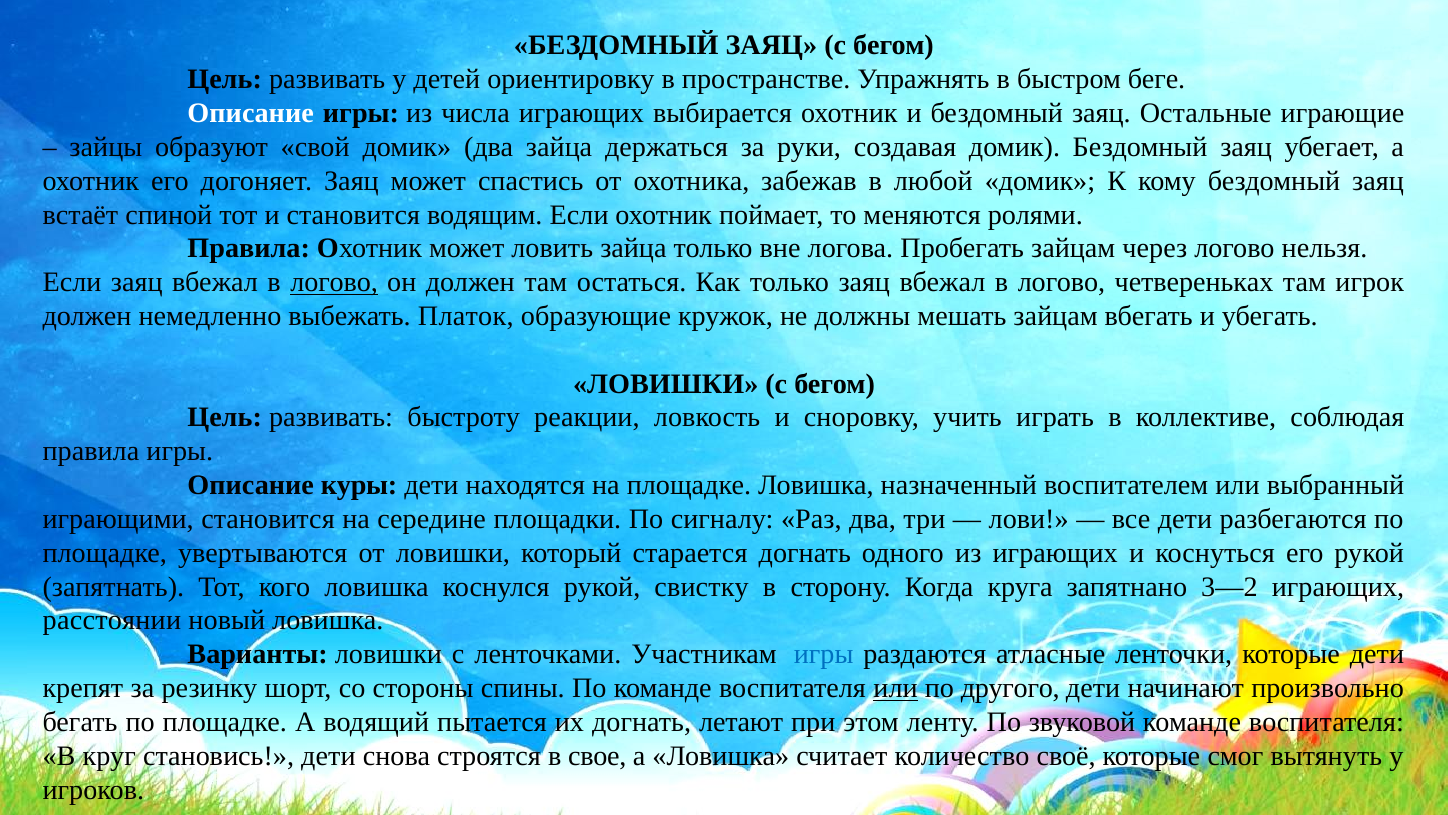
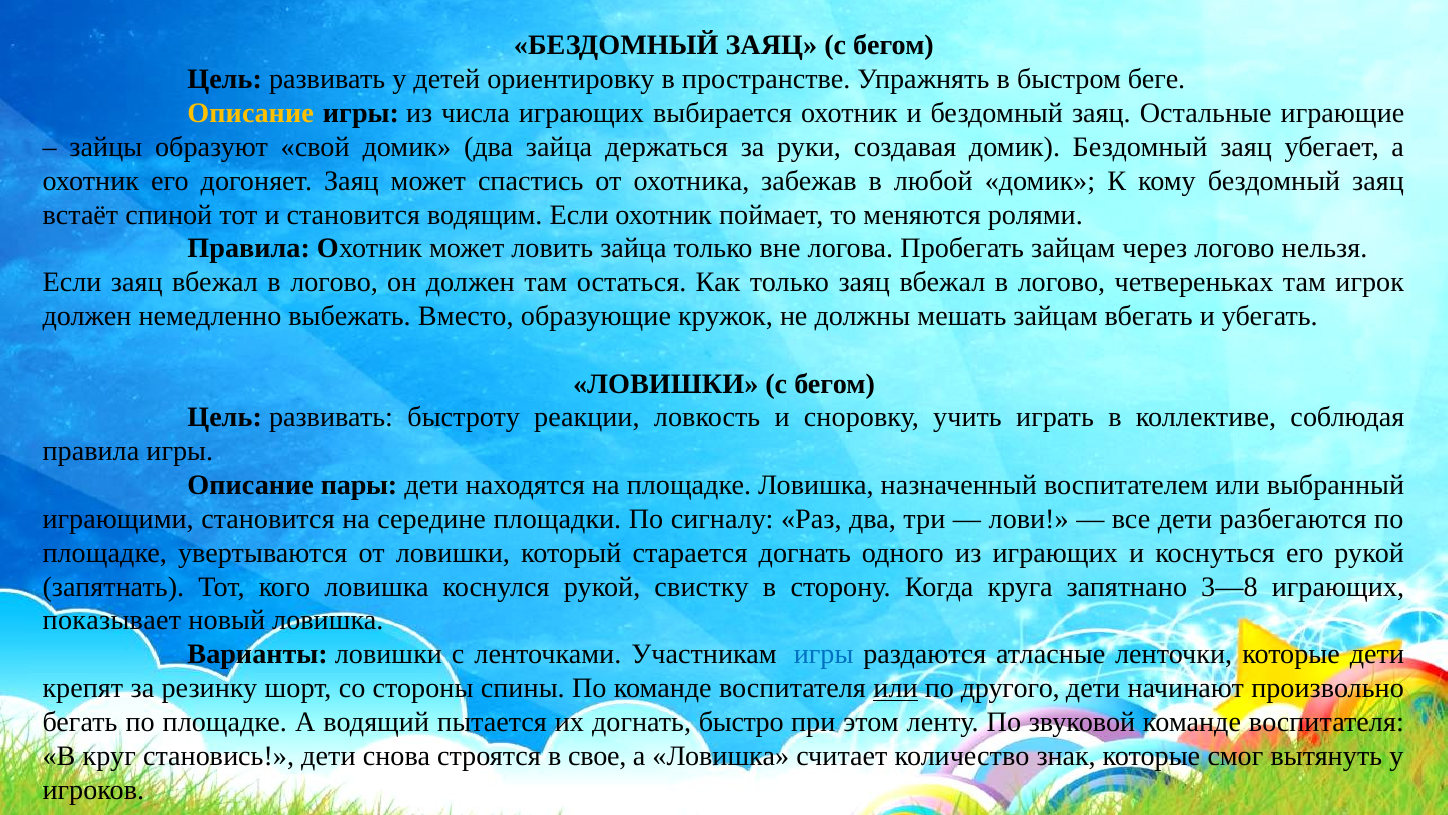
Описание colour: white -> yellow (251, 113)
логово underline: present -> none (334, 282)
Платок: Платок -> Вместо (466, 316)
куры: куры -> пары (359, 485)
3—2: 3—2 -> 3—8 (1229, 586)
расстоянии: расстоянии -> показывает (112, 620)
летают: летают -> быстро (741, 722)
своё: своё -> знак (1066, 755)
